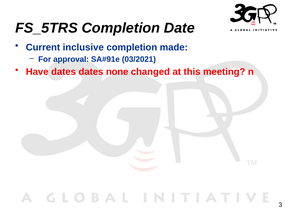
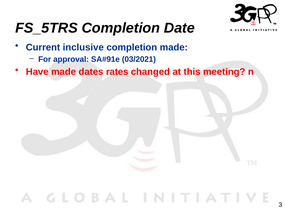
Have dates: dates -> made (64, 72)
none: none -> rates (117, 72)
